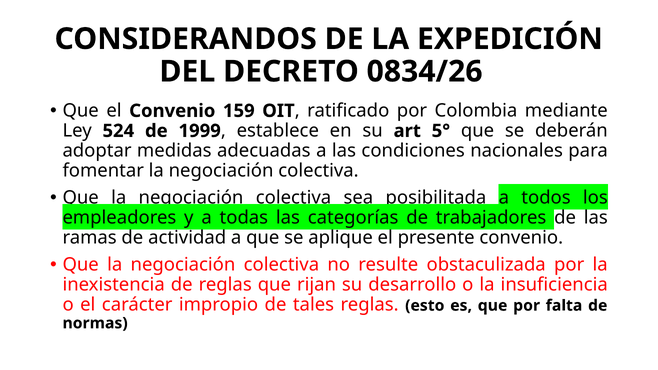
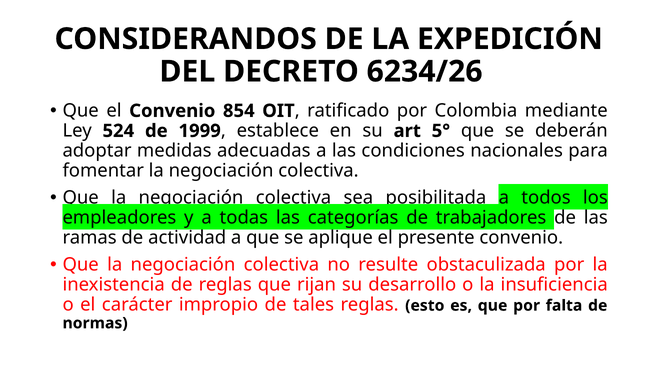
0834/26: 0834/26 -> 6234/26 (425, 72)
159: 159 -> 854 (239, 111)
